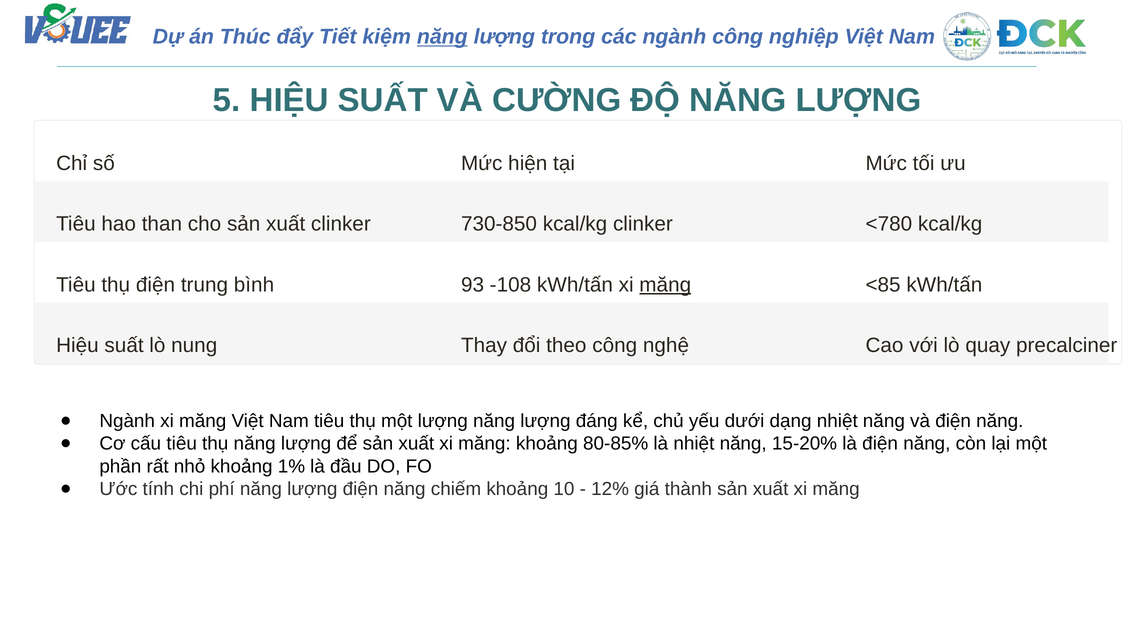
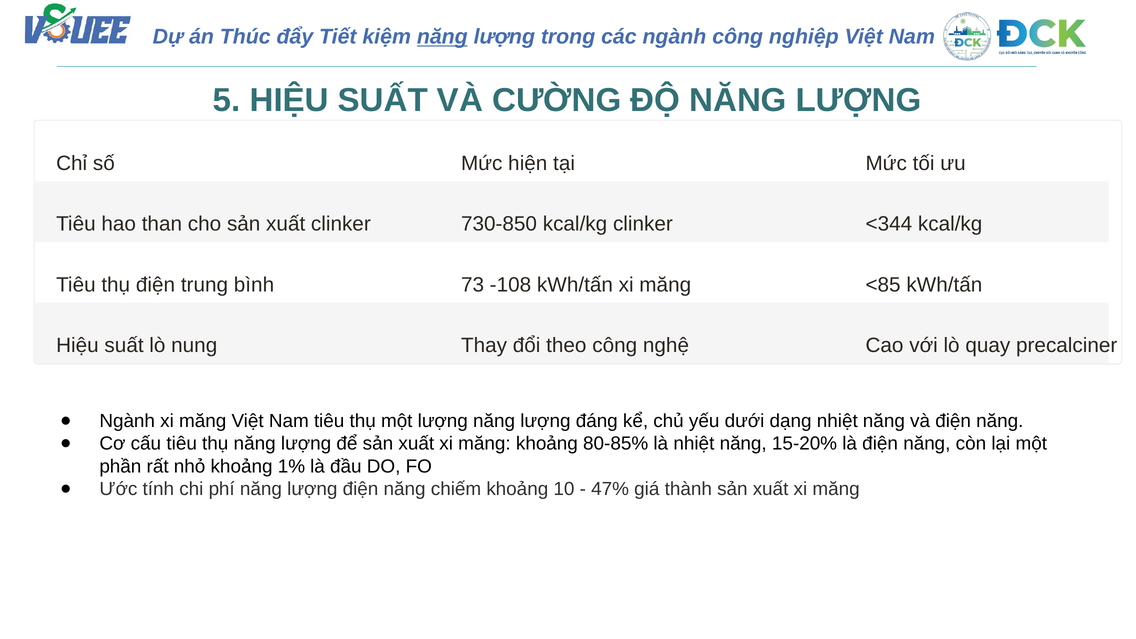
<780: <780 -> <344 (889, 224)
93: 93 -> 73 (473, 285)
măng underline: present -> none (665, 285)
12%: 12% -> 47% (610, 489)
